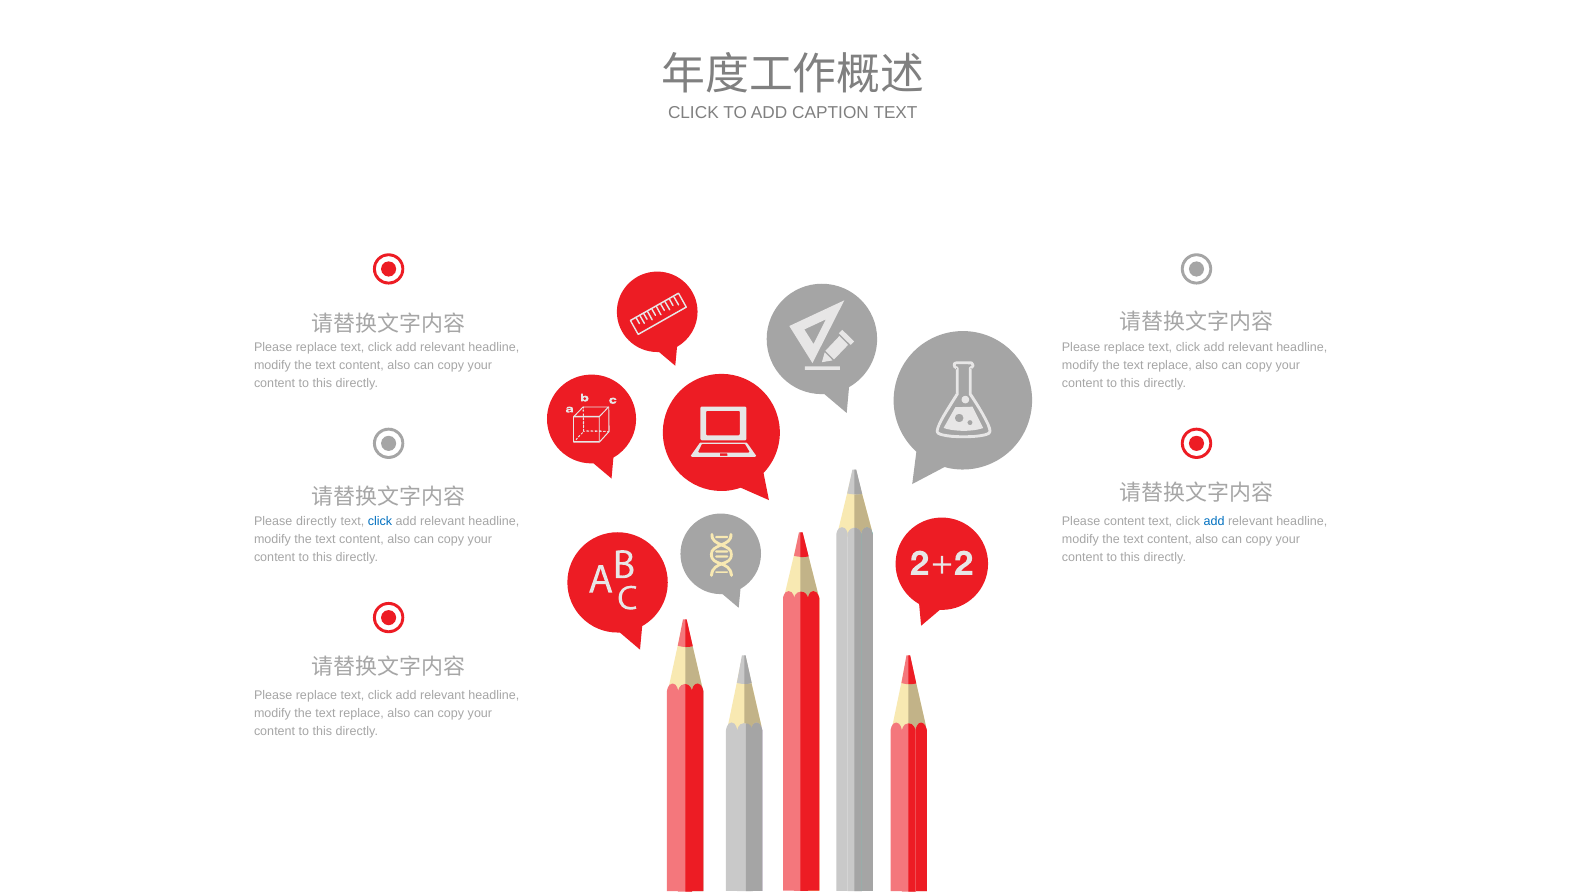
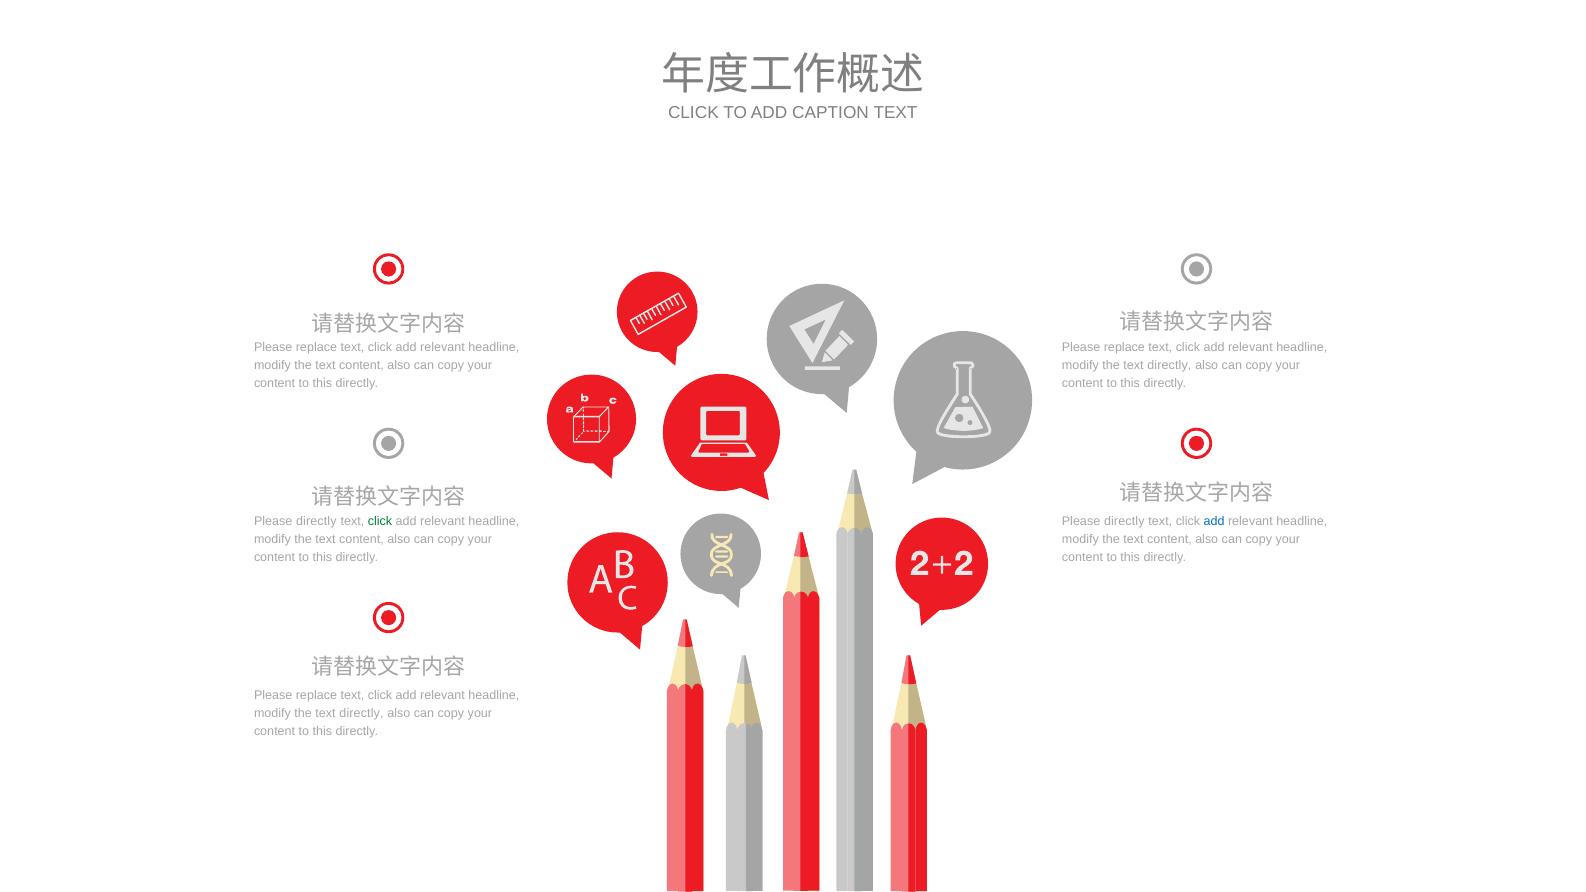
replace: replace -> directly (1169, 365)
click colour: blue -> green (380, 521)
content: content -> directly (1124, 521)
replace: replace -> directly (361, 714)
